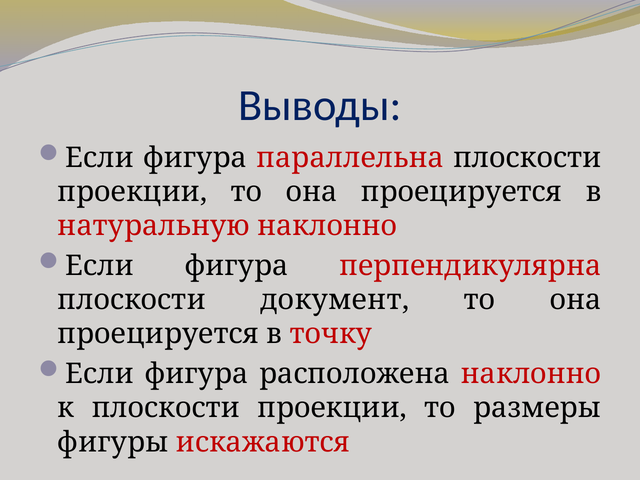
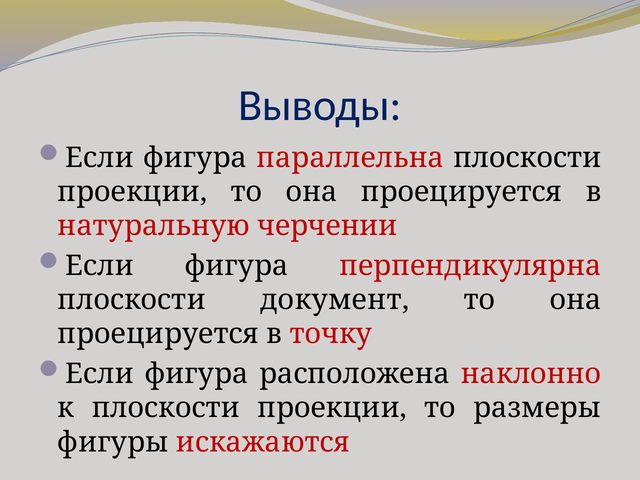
натуральную наклонно: наклонно -> черчении (327, 226)
